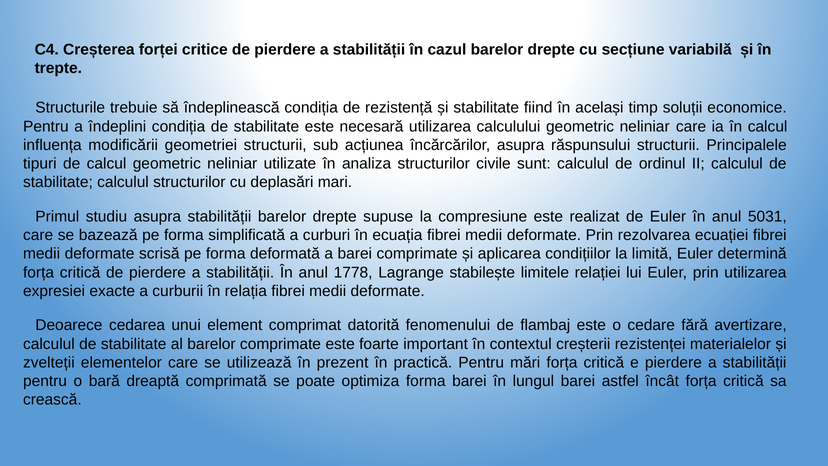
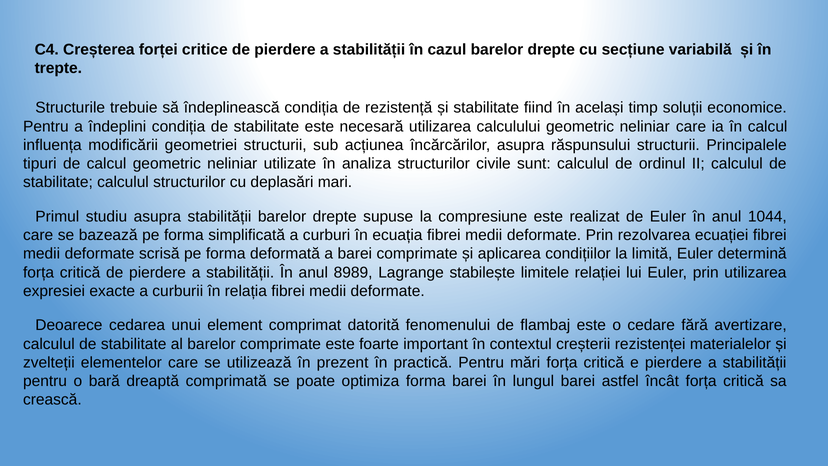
5031: 5031 -> 1044 (767, 216)
1778: 1778 -> 8989 (353, 272)
